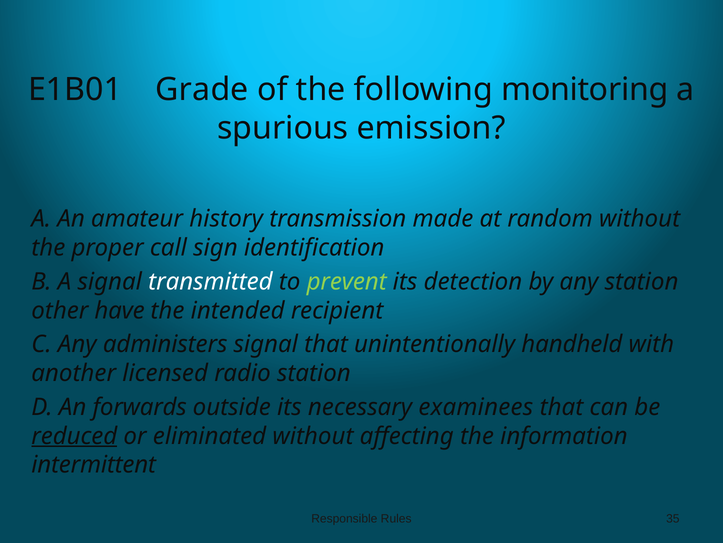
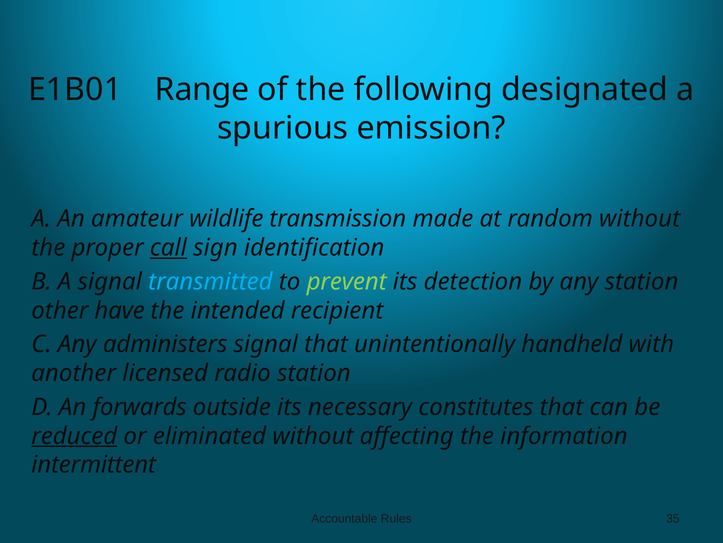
Grade: Grade -> Range (202, 90)
monitoring: monitoring -> designated (585, 90)
history: history -> wildlife (226, 219)
call underline: none -> present (168, 248)
transmitted colour: white -> light blue (210, 281)
examinees: examinees -> constitutes (476, 407)
Responsible: Responsible -> Accountable (344, 518)
